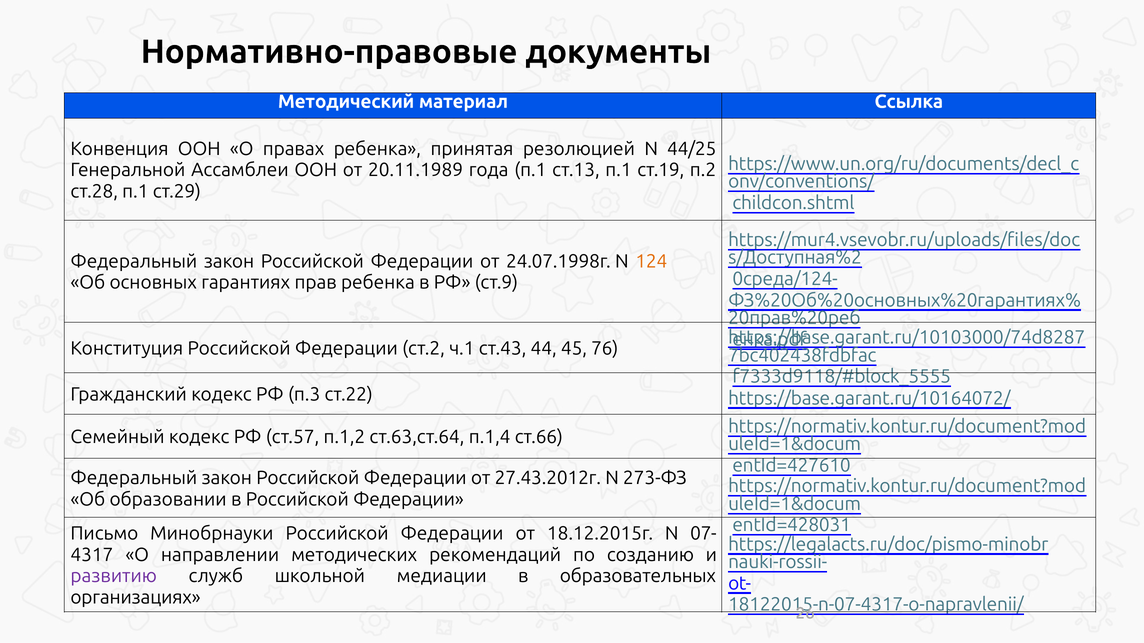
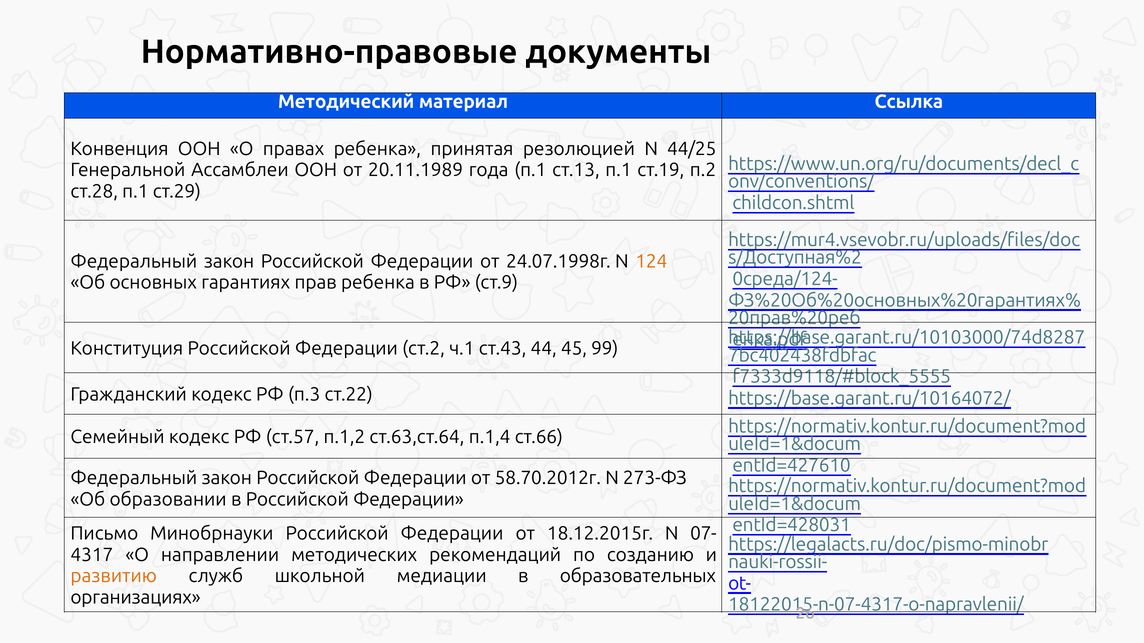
76: 76 -> 99 (605, 349)
27.43.2012г: 27.43.2012г -> 58.70.2012г (548, 478)
развитию colour: purple -> orange (114, 577)
